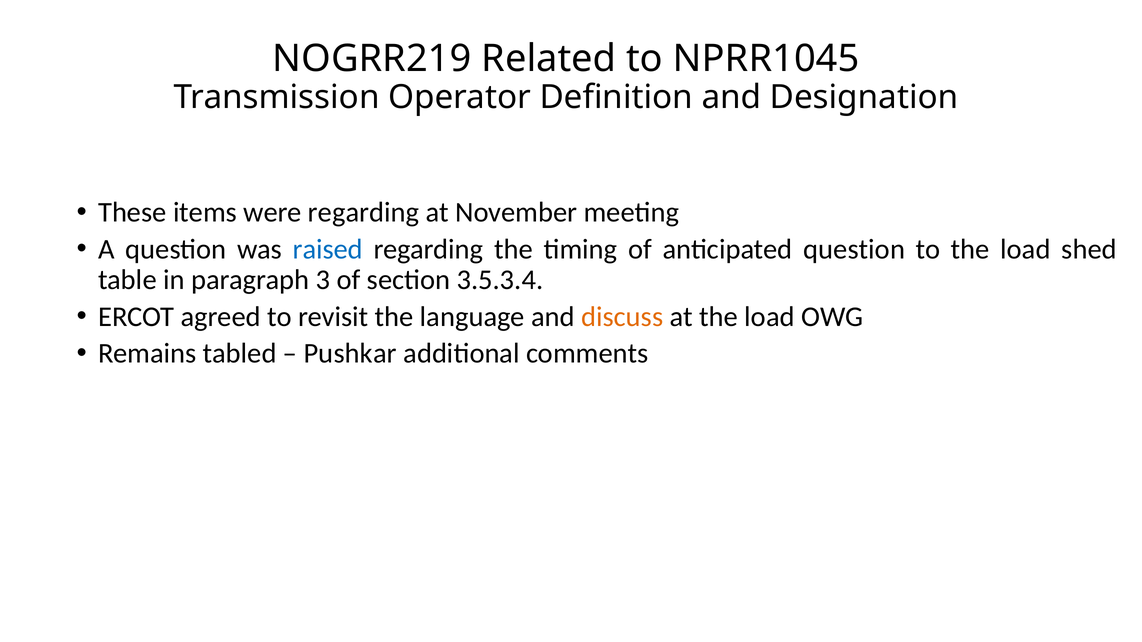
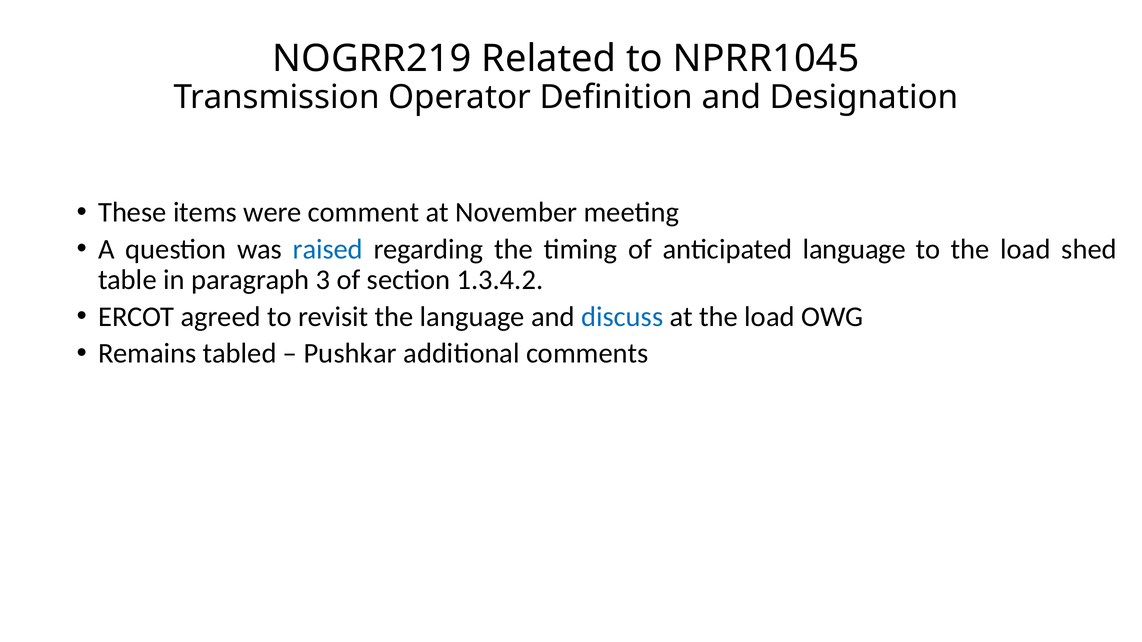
were regarding: regarding -> comment (364, 213)
anticipated question: question -> language (854, 249)
3.5.3.4: 3.5.3.4 -> 1.3.4.2 (500, 280)
discuss colour: orange -> blue (622, 317)
